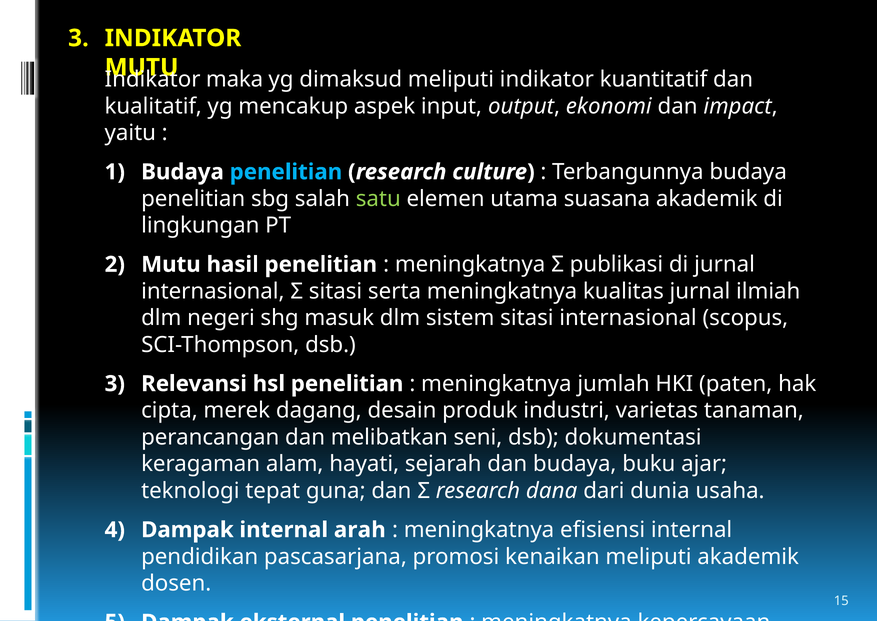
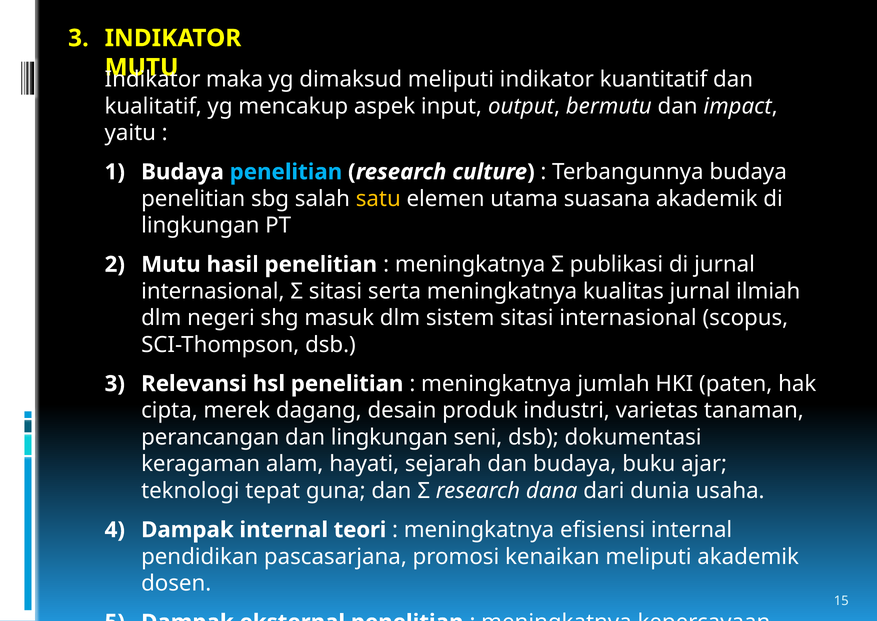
ekonomi: ekonomi -> bermutu (609, 106)
satu colour: light green -> yellow (378, 199)
dan melibatkan: melibatkan -> lingkungan (389, 437)
arah: arah -> teori (360, 530)
